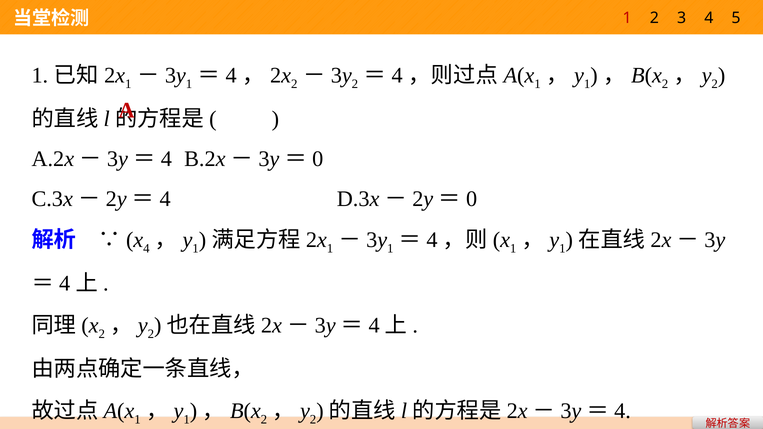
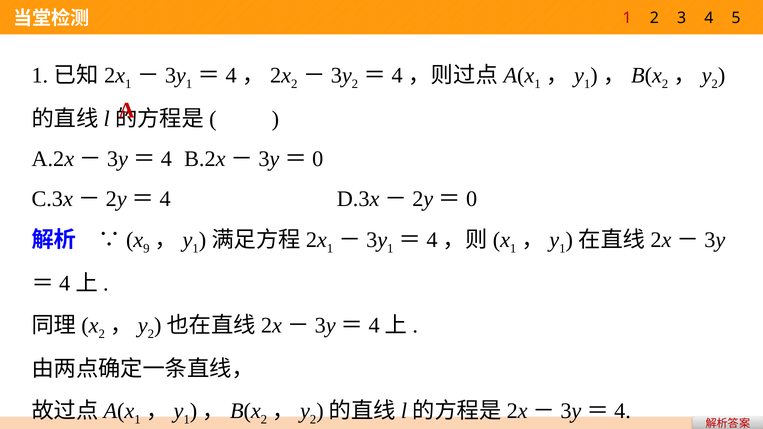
4: 4 -> 9 (146, 249)
